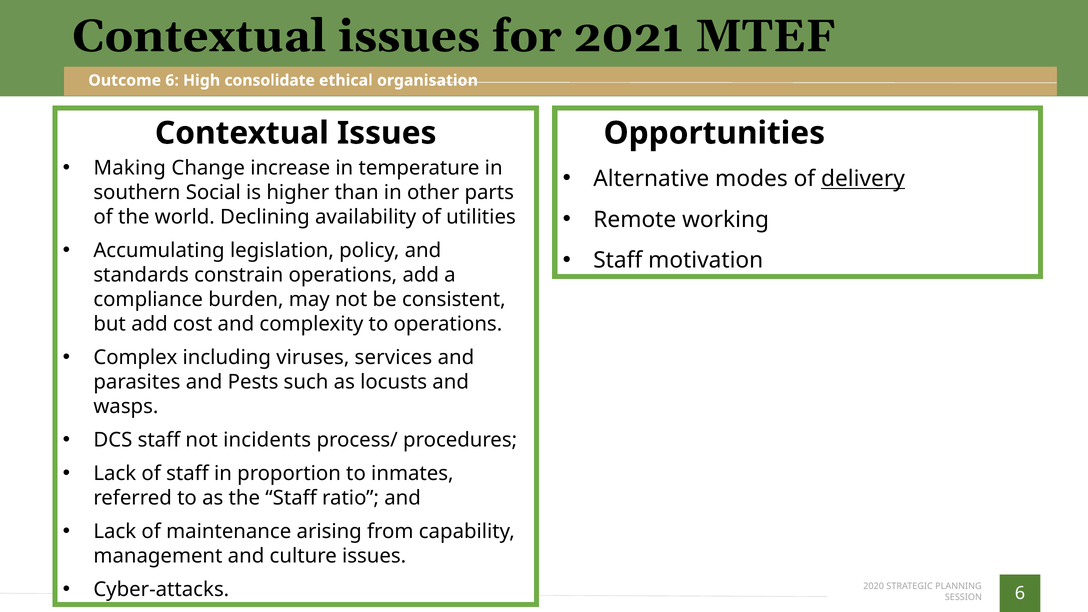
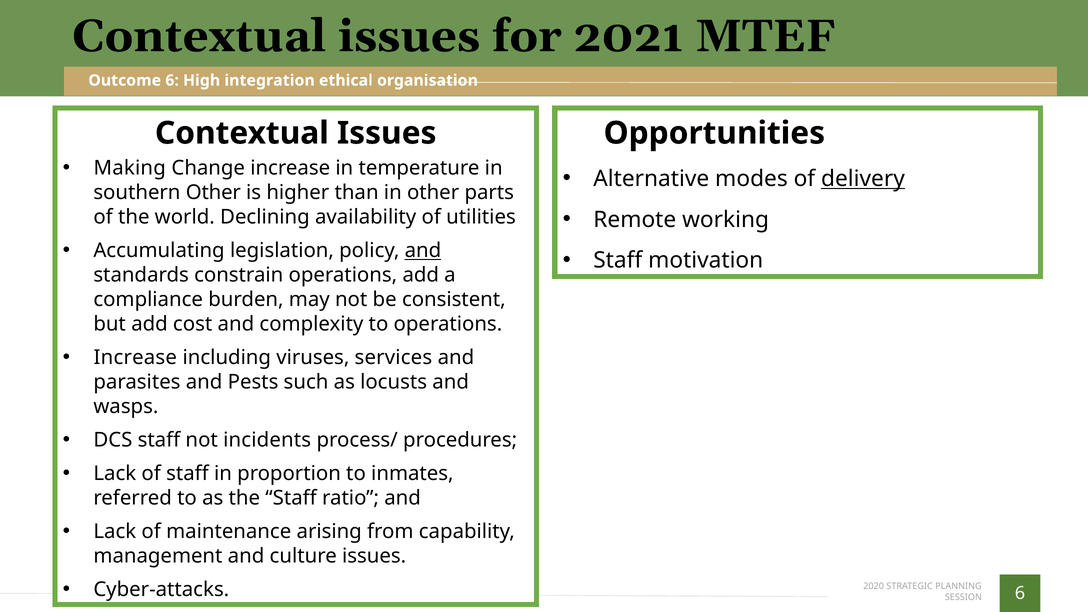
consolidate: consolidate -> integration (270, 80)
southern Social: Social -> Other (213, 193)
and underline: none -> present (423, 251)
Complex: Complex -> Increase (135, 358)
